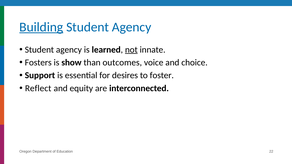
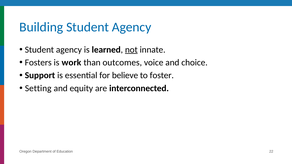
Building underline: present -> none (41, 27)
show: show -> work (71, 63)
desires: desires -> believe (125, 75)
Reflect: Reflect -> Setting (38, 88)
